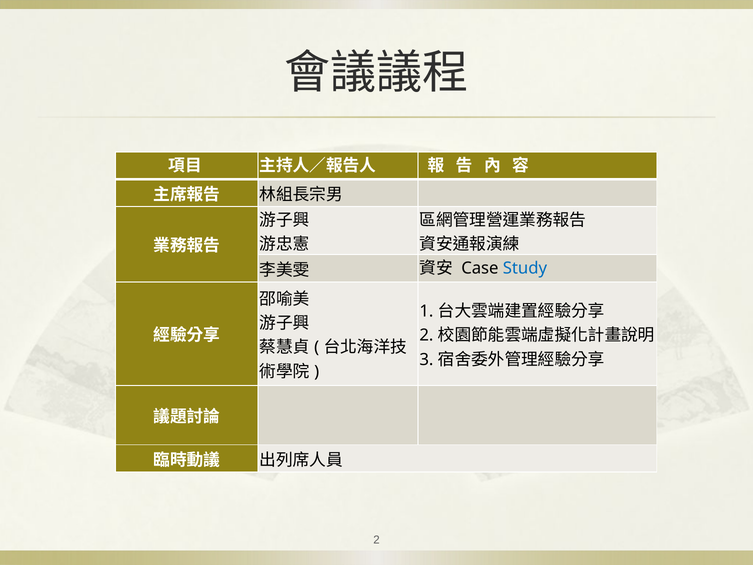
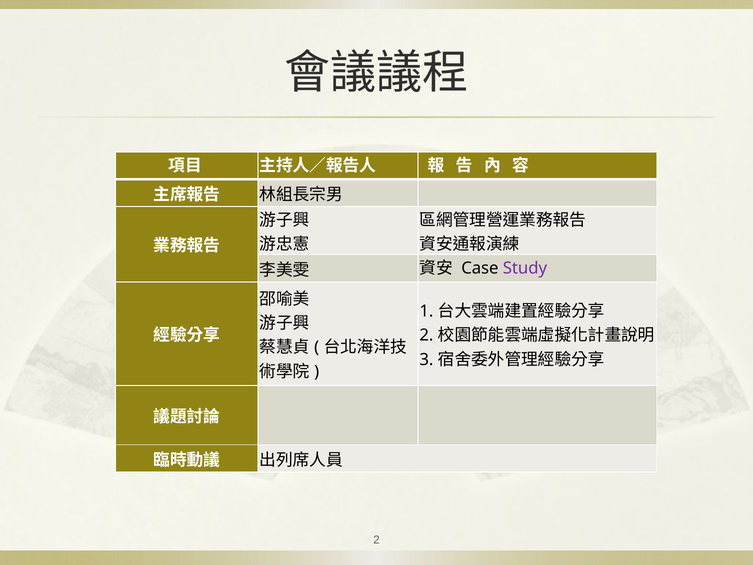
Study colour: blue -> purple (525, 268)
